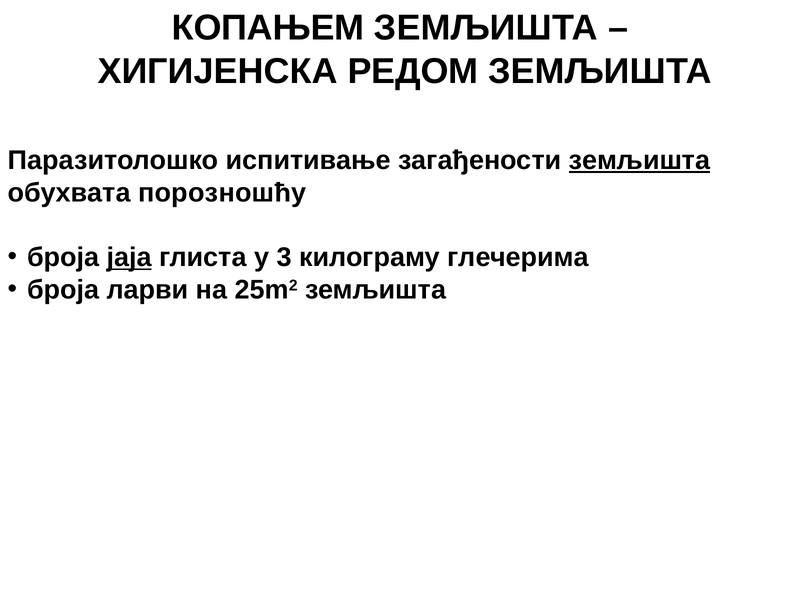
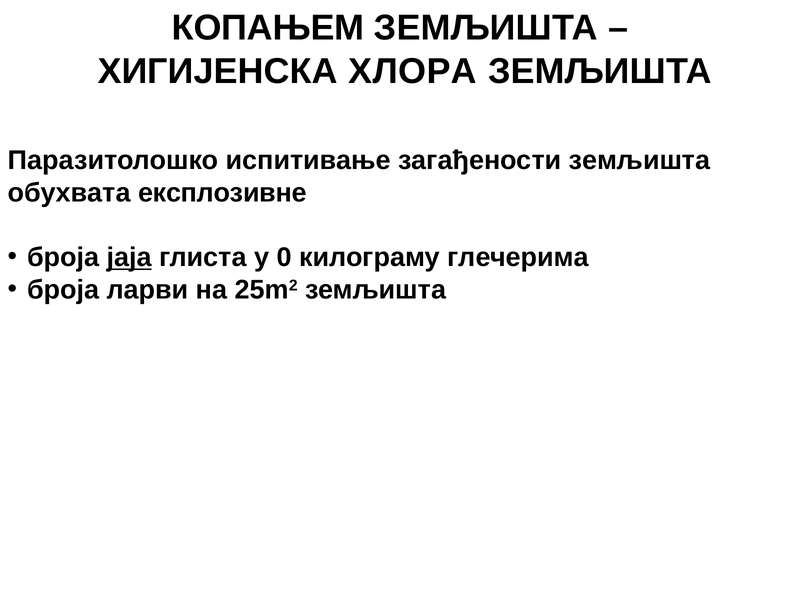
РЕДОМ: РЕДОМ -> ХЛОРА (413, 71)
земљишта underline: present -> none (639, 160)
порозношћу: порозношћу -> експлозивне (222, 193)
3: 3 -> 0 (284, 258)
